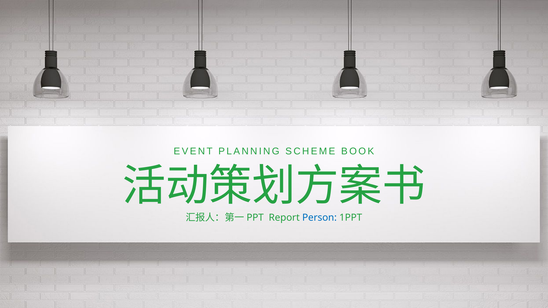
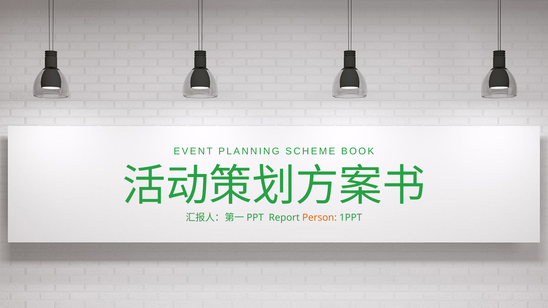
Person colour: blue -> orange (319, 218)
